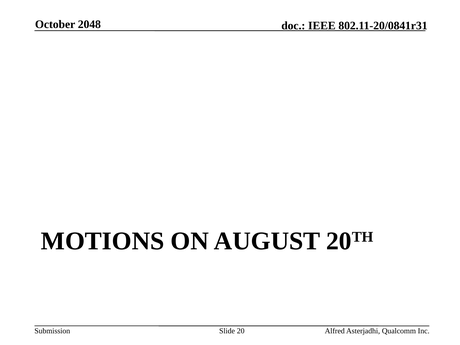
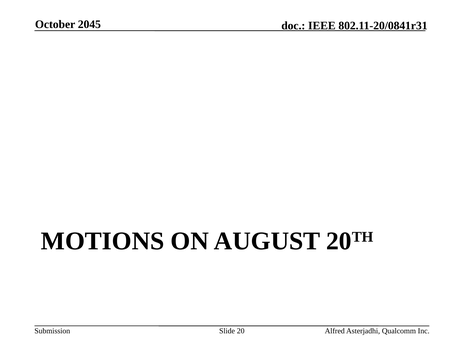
2048: 2048 -> 2045 (89, 24)
